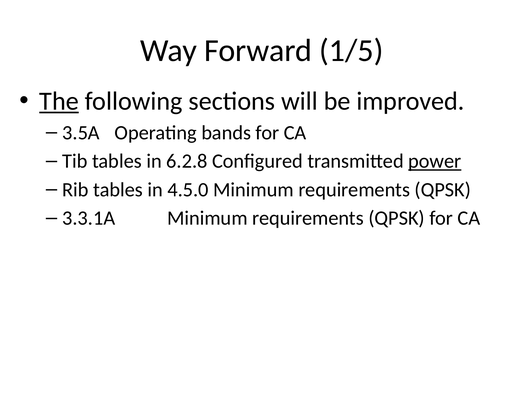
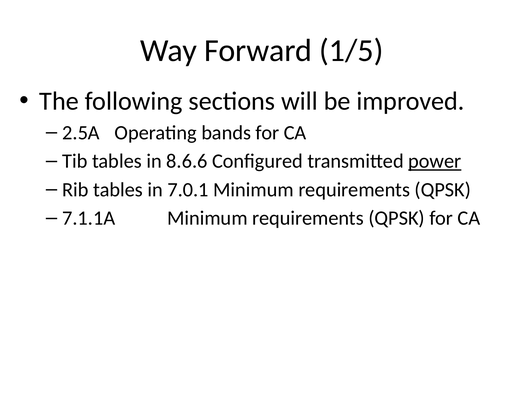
The underline: present -> none (59, 101)
3.5A: 3.5A -> 2.5A (81, 133)
6.2.8: 6.2.8 -> 8.6.6 (187, 161)
4.5.0: 4.5.0 -> 7.0.1 (188, 190)
3.3.1A: 3.3.1A -> 7.1.1A (89, 218)
